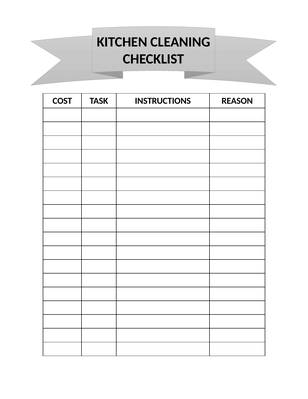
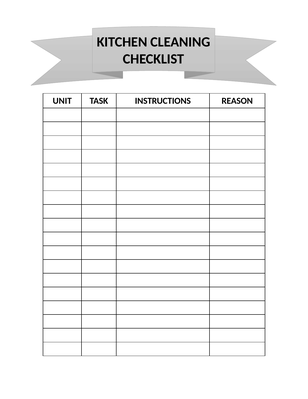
COST: COST -> UNIT (62, 101)
